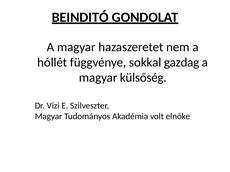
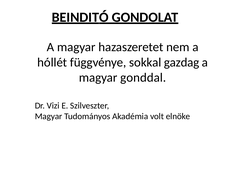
külsőség: külsőség -> gonddal (143, 78)
